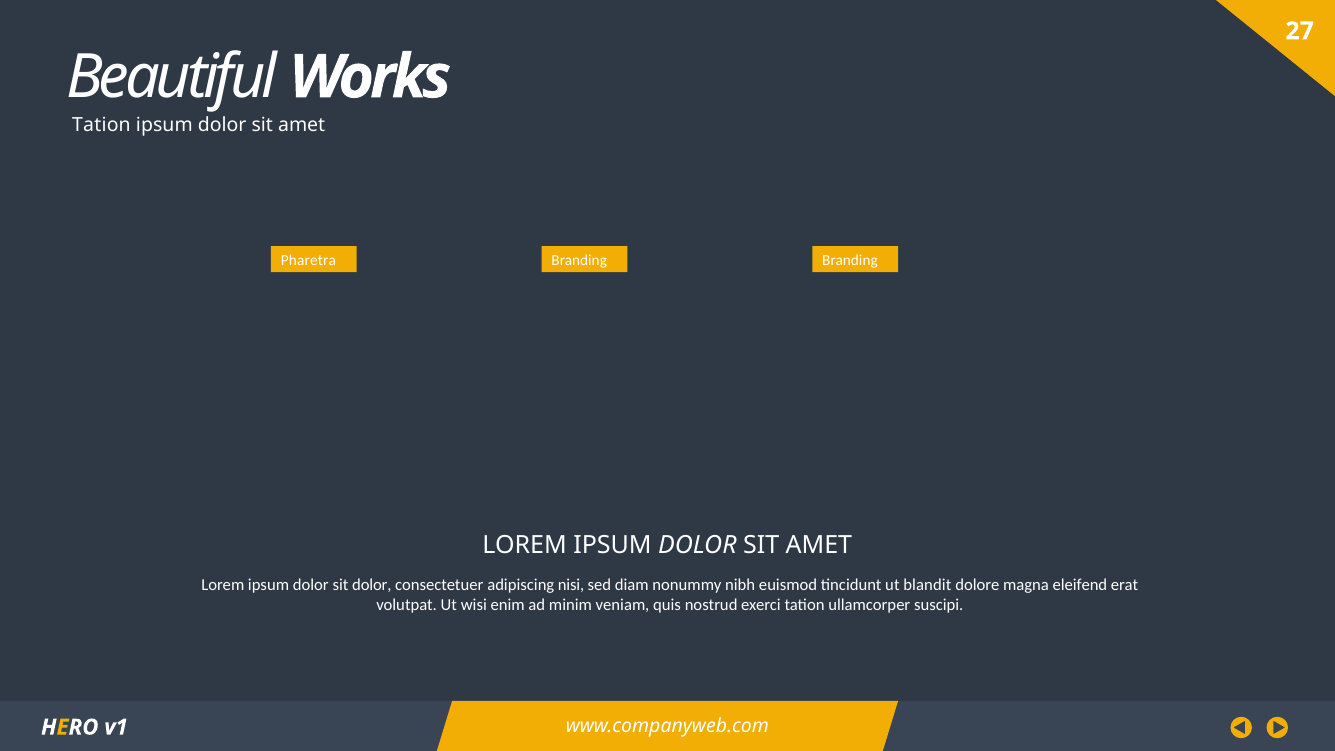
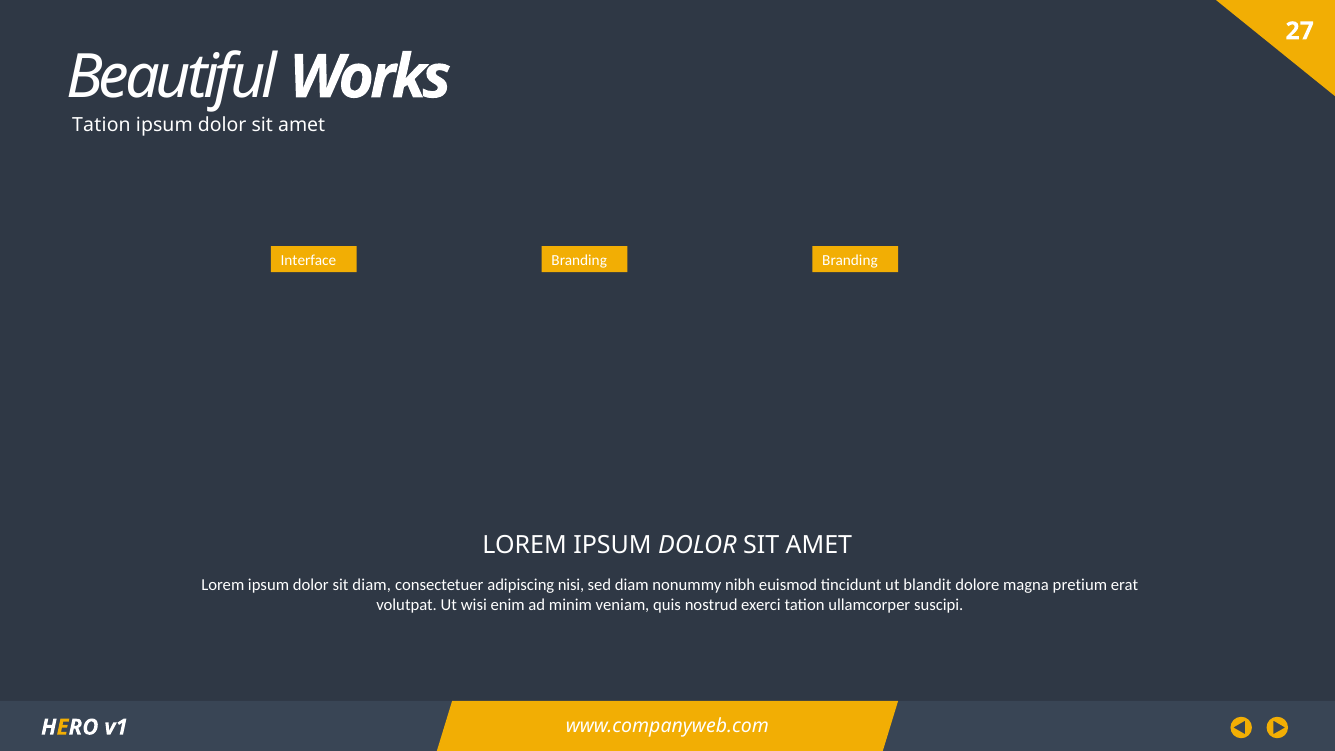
Pharetra: Pharetra -> Interface (308, 260)
sit dolor: dolor -> diam (372, 585)
eleifend: eleifend -> pretium (1080, 585)
